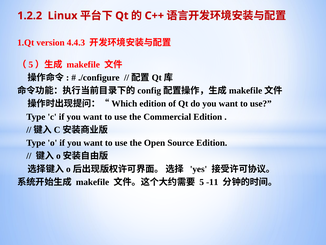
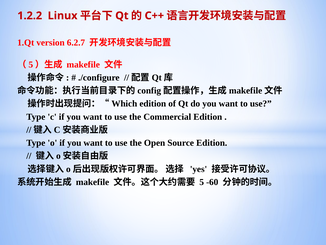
4.4.3: 4.4.3 -> 6.2.7 (76, 43)
-11: -11 -> -60 (212, 182)
